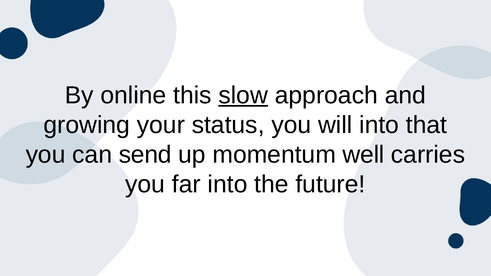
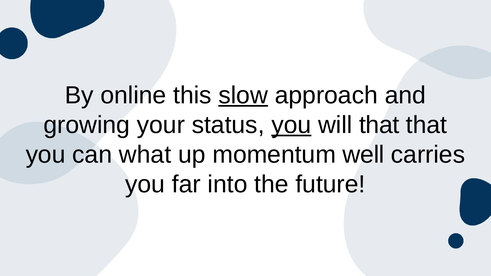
you underline: none -> present (291, 125)
will into: into -> that (379, 125)
send: send -> what (145, 155)
